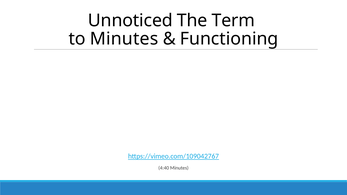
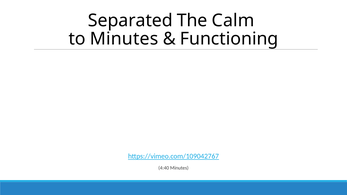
Unnoticed: Unnoticed -> Separated (130, 21)
Term: Term -> Calm (233, 21)
